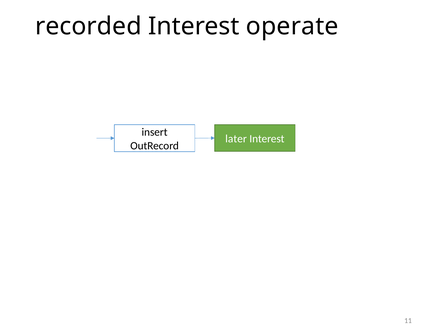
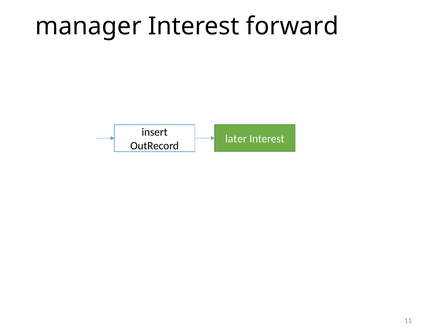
recorded: recorded -> manager (88, 26)
operate: operate -> forward (292, 26)
